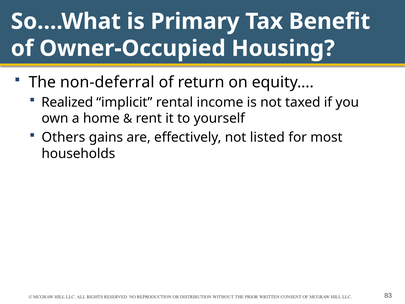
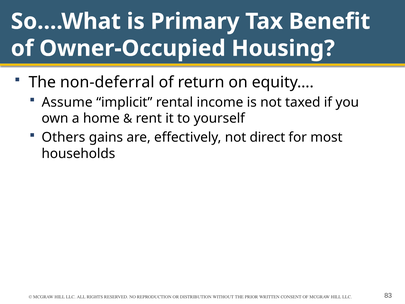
Realized: Realized -> Assume (67, 102)
listed: listed -> direct (267, 137)
